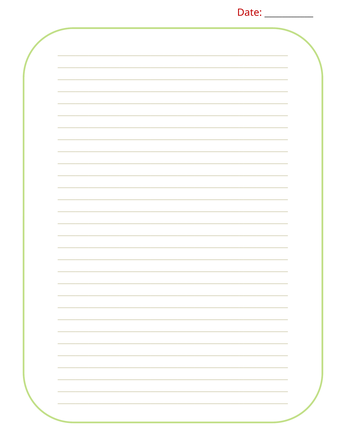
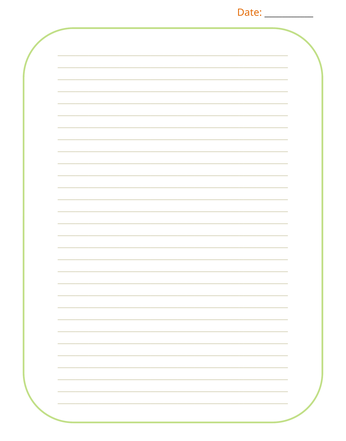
Date colour: red -> orange (250, 13)
